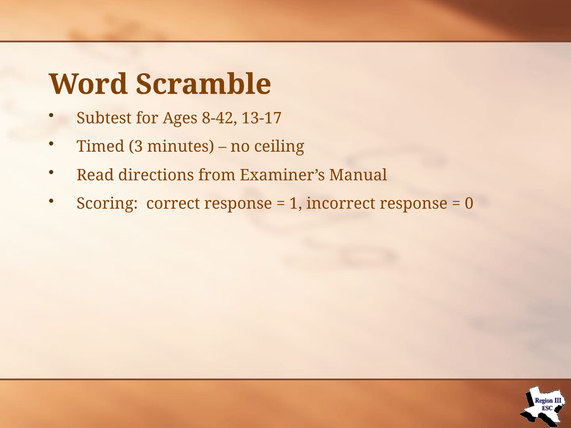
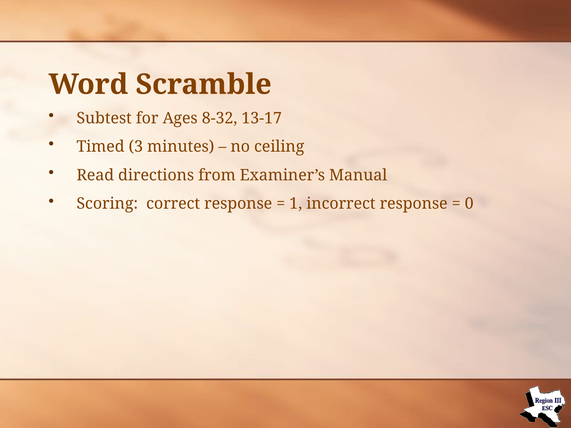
8-42: 8-42 -> 8-32 (220, 118)
